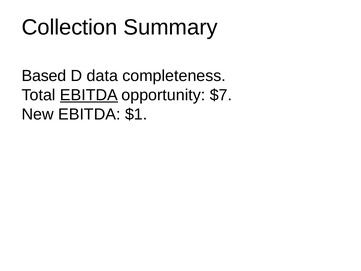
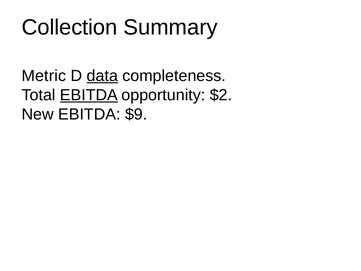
Based: Based -> Metric (44, 76)
data underline: none -> present (102, 76)
$7: $7 -> $2 (221, 95)
$1: $1 -> $9 (136, 114)
